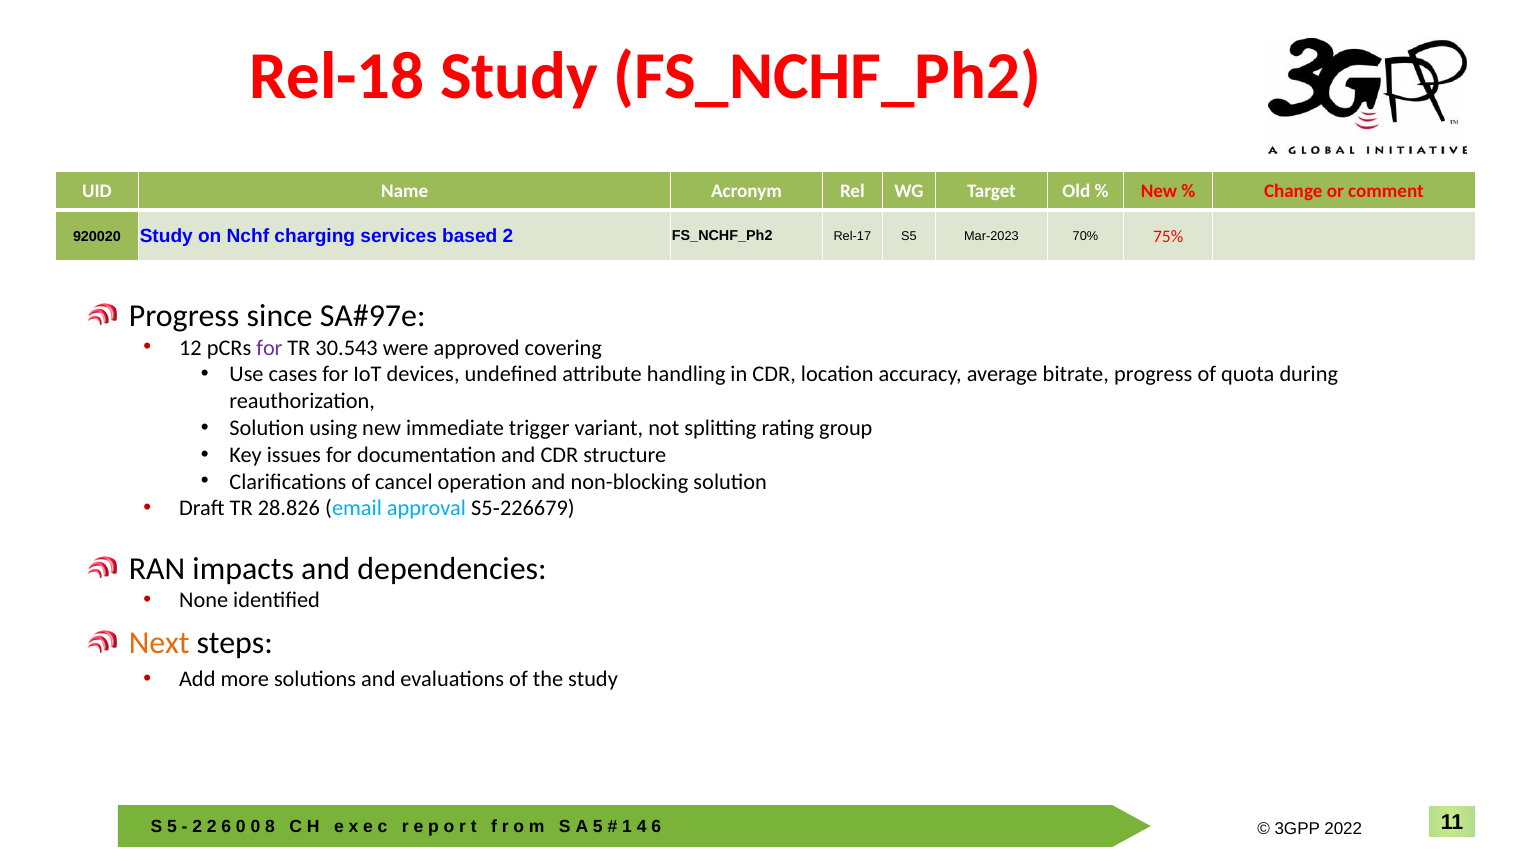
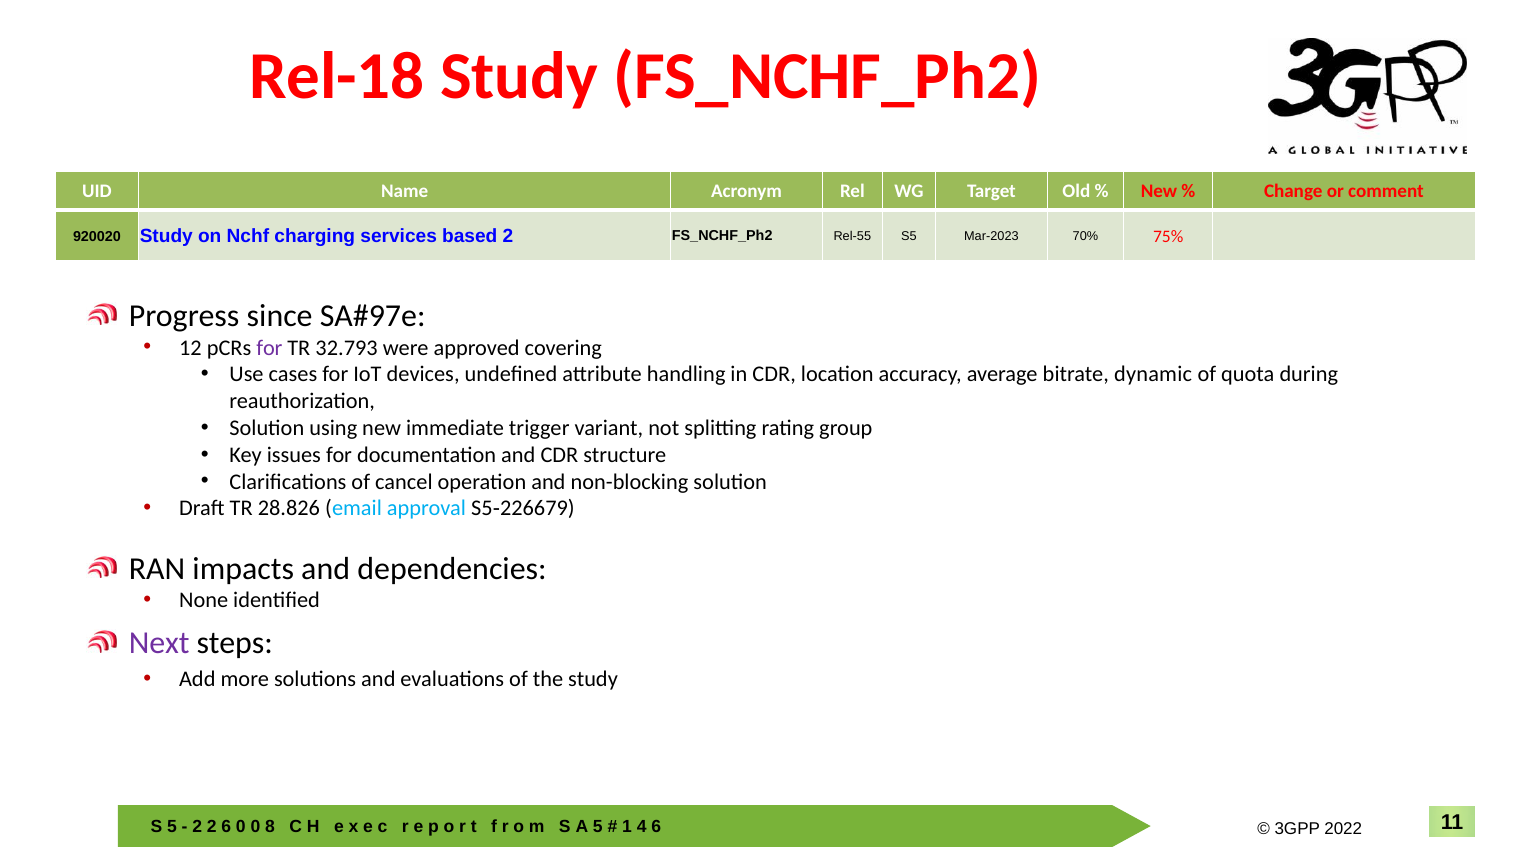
Rel-17: Rel-17 -> Rel-55 (852, 237)
30.543: 30.543 -> 32.793 (347, 348)
bitrate progress: progress -> dynamic (1153, 375)
Next colour: orange -> purple (159, 643)
